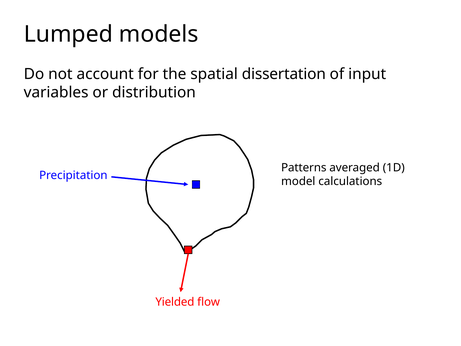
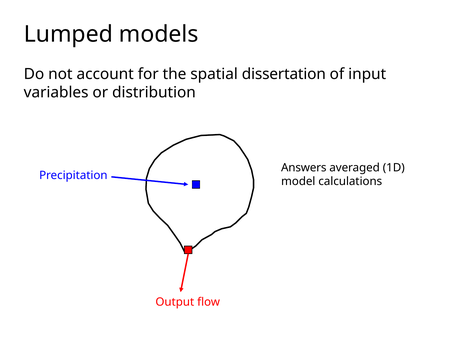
Patterns: Patterns -> Answers (304, 167)
Yielded: Yielded -> Output (175, 302)
